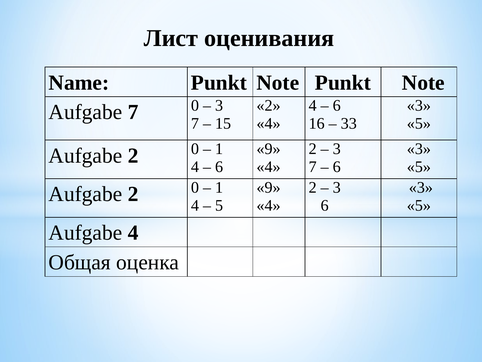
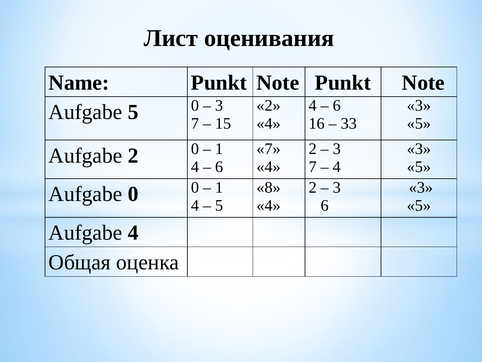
Aufgabe 7: 7 -> 5 (133, 112)
9: 9 -> 7 (269, 149)
6: 6 -> 4 (337, 167)
9: 9 -> 8 (269, 187)
2: 2 -> 0 (133, 194)
